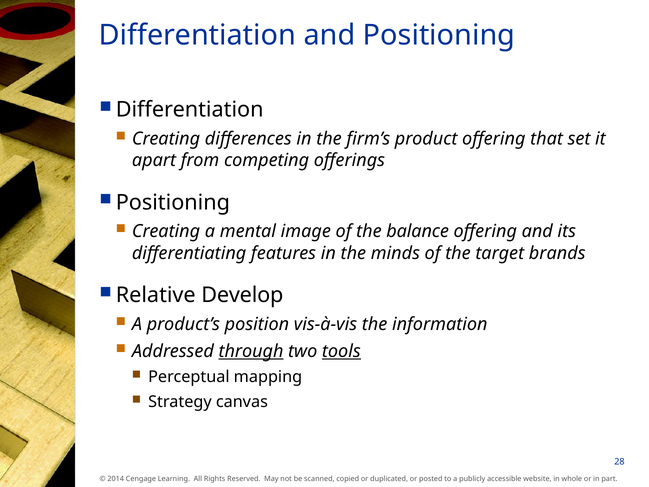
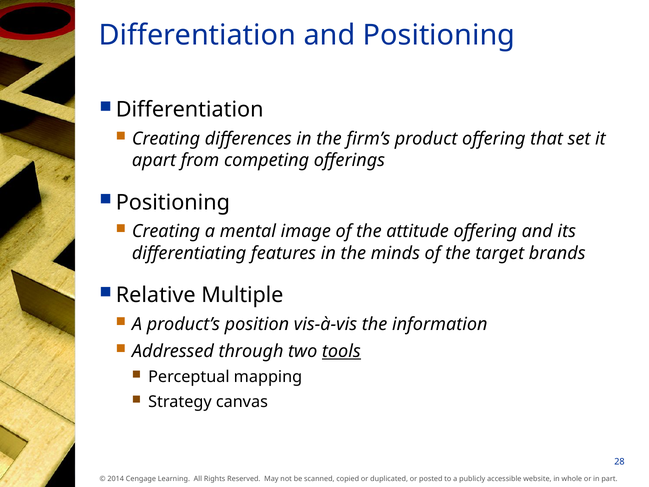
balance: balance -> attitude (418, 231)
Develop: Develop -> Multiple (242, 295)
through underline: present -> none (251, 351)
